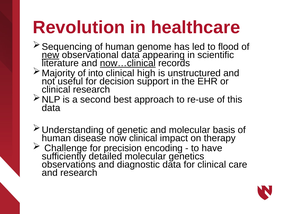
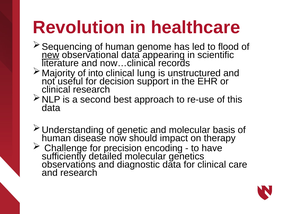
now…clinical underline: present -> none (128, 63)
high: high -> lung (146, 73)
now clinical: clinical -> should (143, 138)
